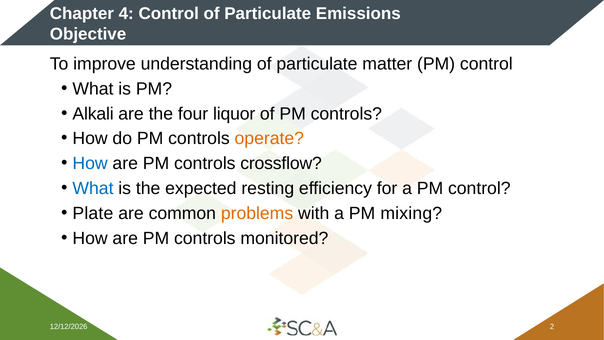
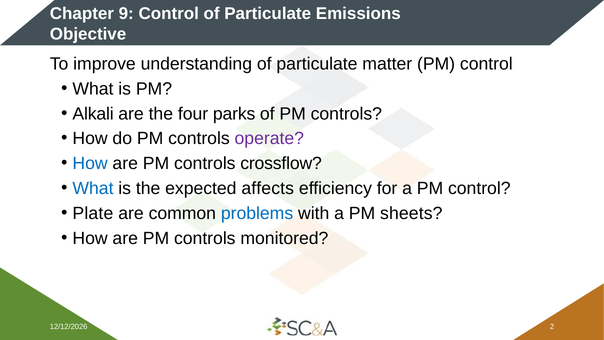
4: 4 -> 9 (126, 14)
liquor: liquor -> parks (234, 114)
operate colour: orange -> purple (269, 139)
resting: resting -> affects (268, 188)
problems colour: orange -> blue (257, 213)
mixing: mixing -> sheets (411, 213)
